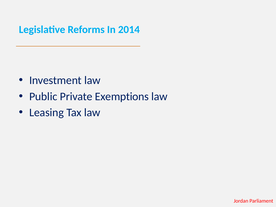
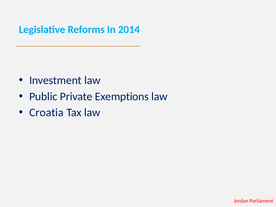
Leasing: Leasing -> Croatia (46, 113)
